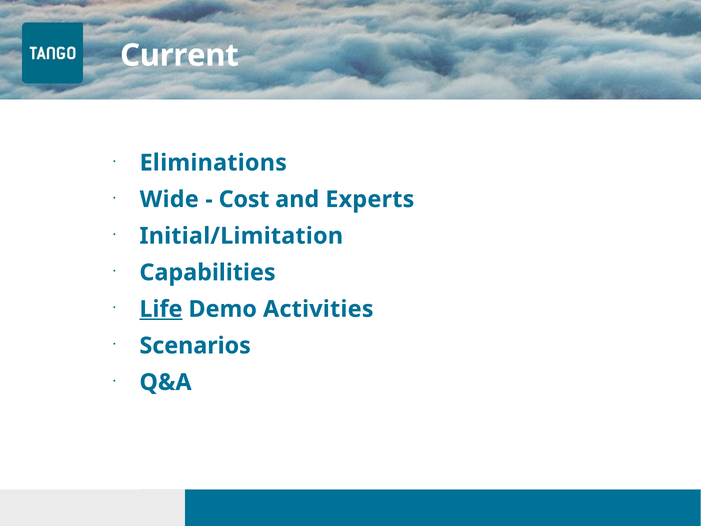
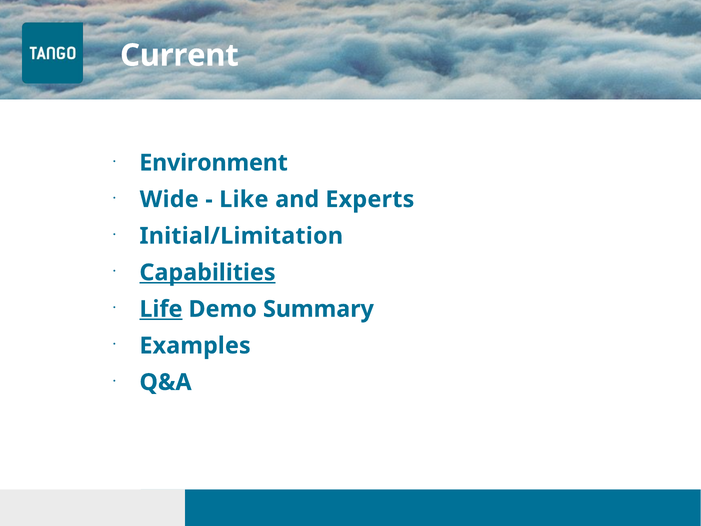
Eliminations: Eliminations -> Environment (214, 163)
Cost: Cost -> Like (244, 199)
Capabilities underline: none -> present (208, 272)
Activities: Activities -> Summary (318, 309)
Scenarios: Scenarios -> Examples (195, 346)
